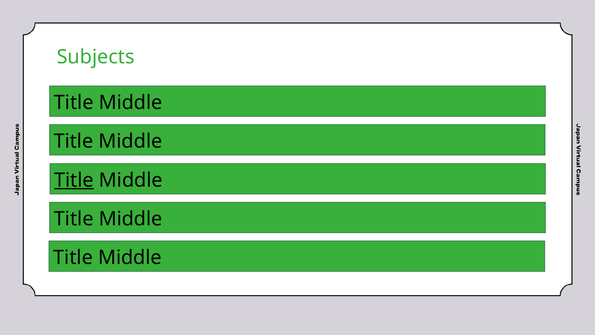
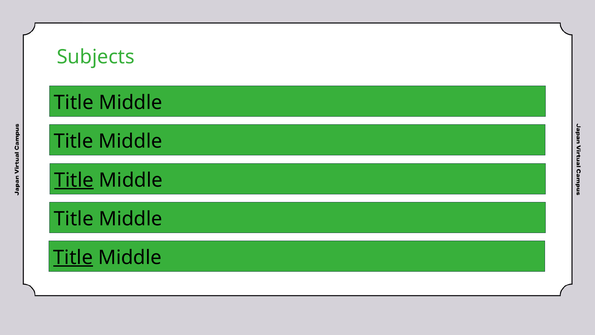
Title underline: none -> present (73, 257)
